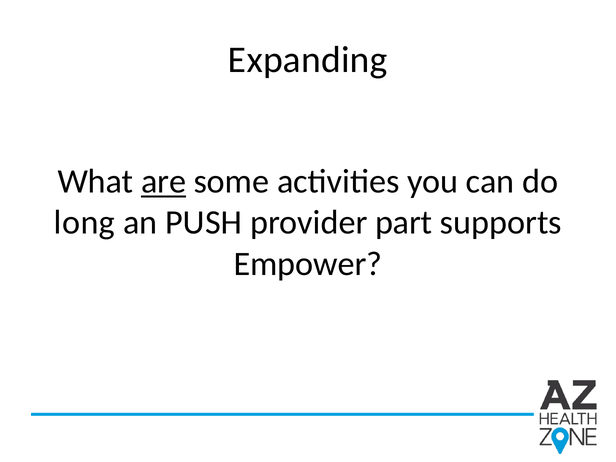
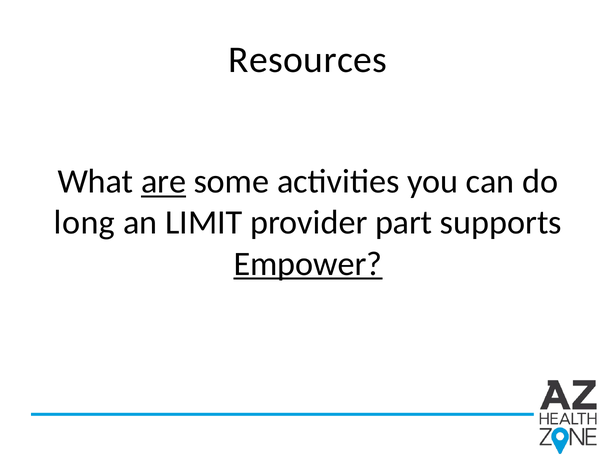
Expanding: Expanding -> Resources (308, 60)
PUSH: PUSH -> LIMIT (204, 223)
Empower underline: none -> present (308, 264)
